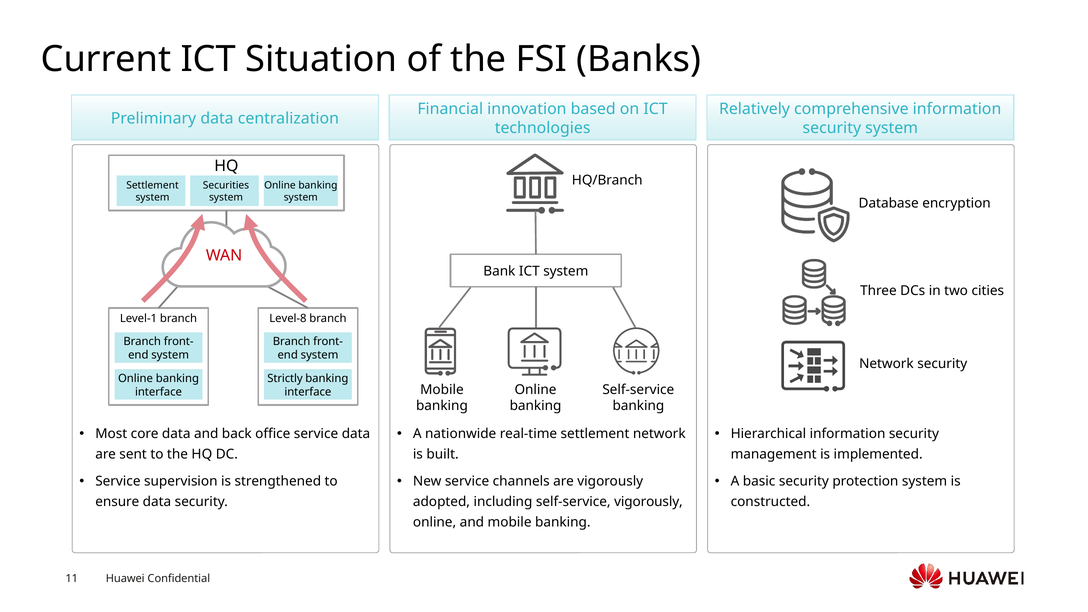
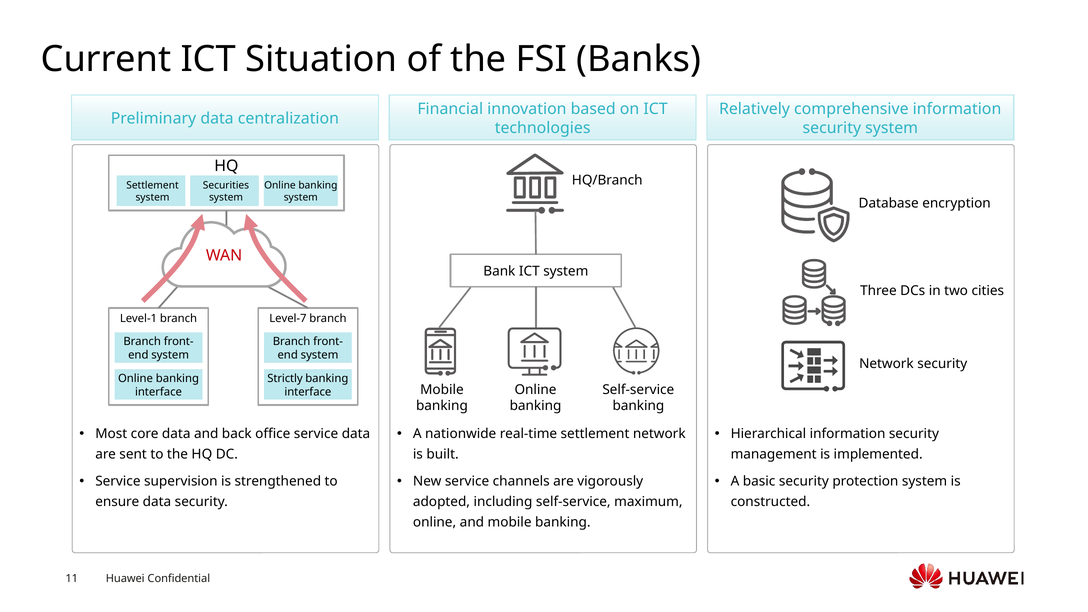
Level-8: Level-8 -> Level-7 (288, 319)
self-service vigorously: vigorously -> maximum (648, 502)
